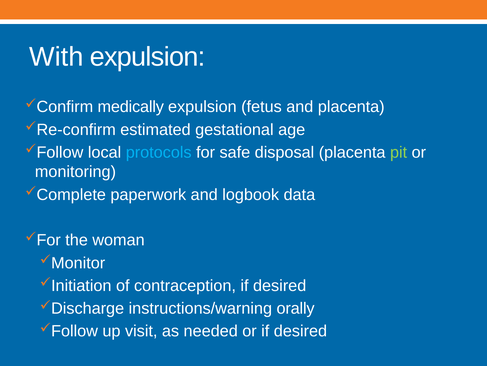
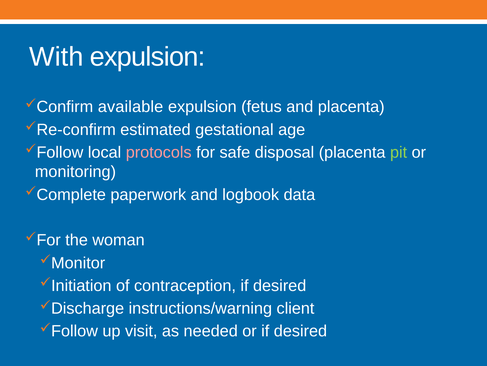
medically: medically -> available (131, 107)
protocols colour: light blue -> pink (159, 152)
orally: orally -> client (295, 308)
